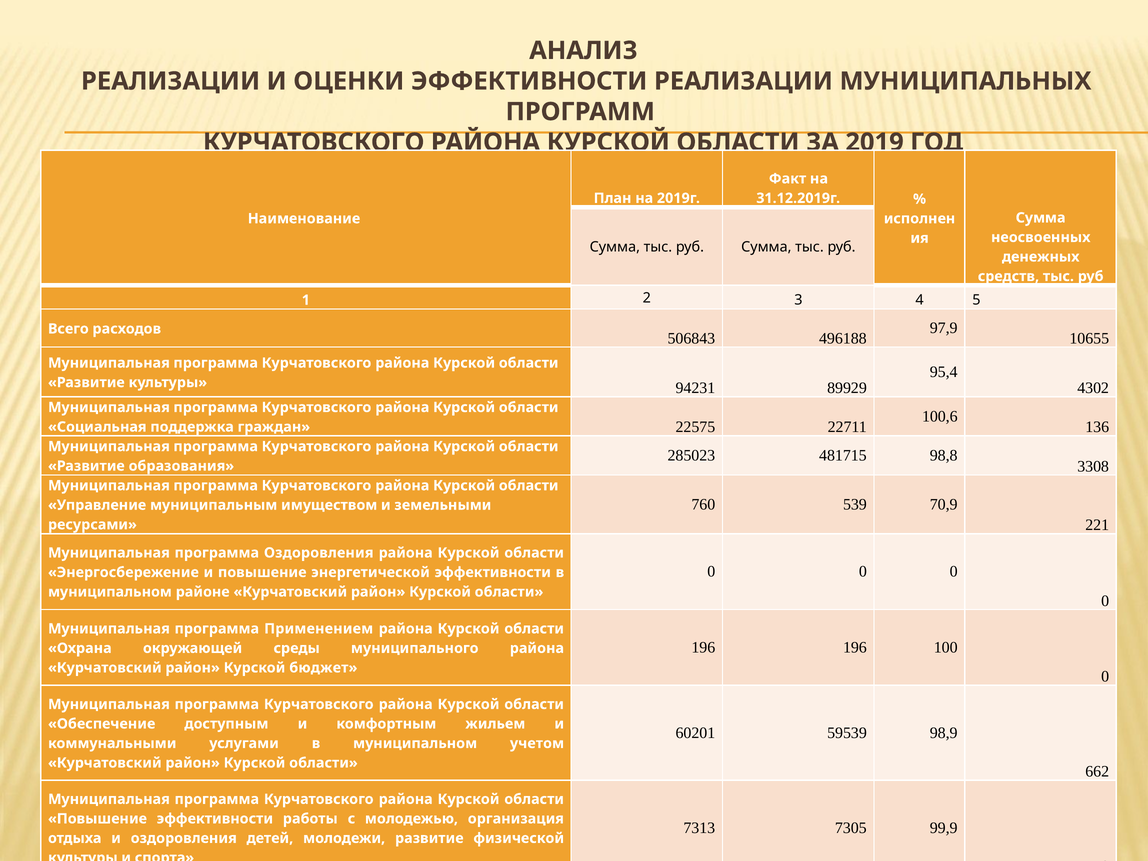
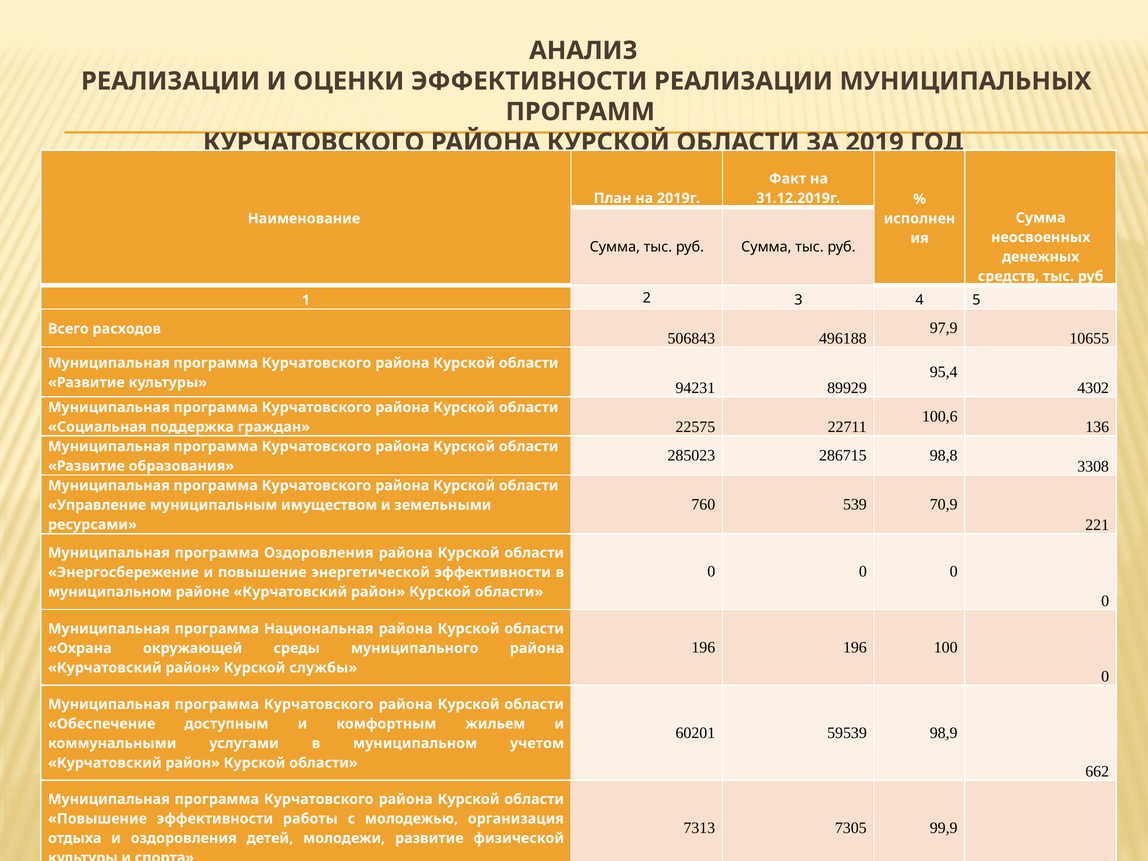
481715: 481715 -> 286715 (843, 456)
Применением: Применением -> Национальная (319, 629)
бюджет: бюджет -> службы (323, 668)
